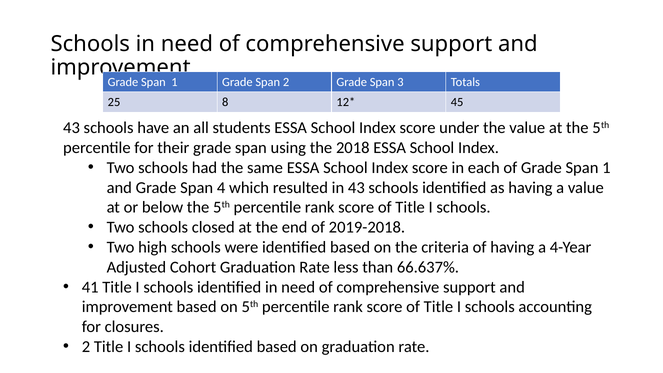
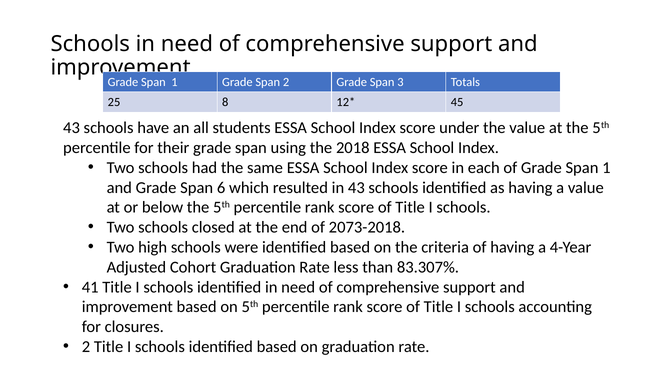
4: 4 -> 6 (221, 188)
2019-2018: 2019-2018 -> 2073-2018 (367, 227)
66.637%: 66.637% -> 83.307% (428, 267)
